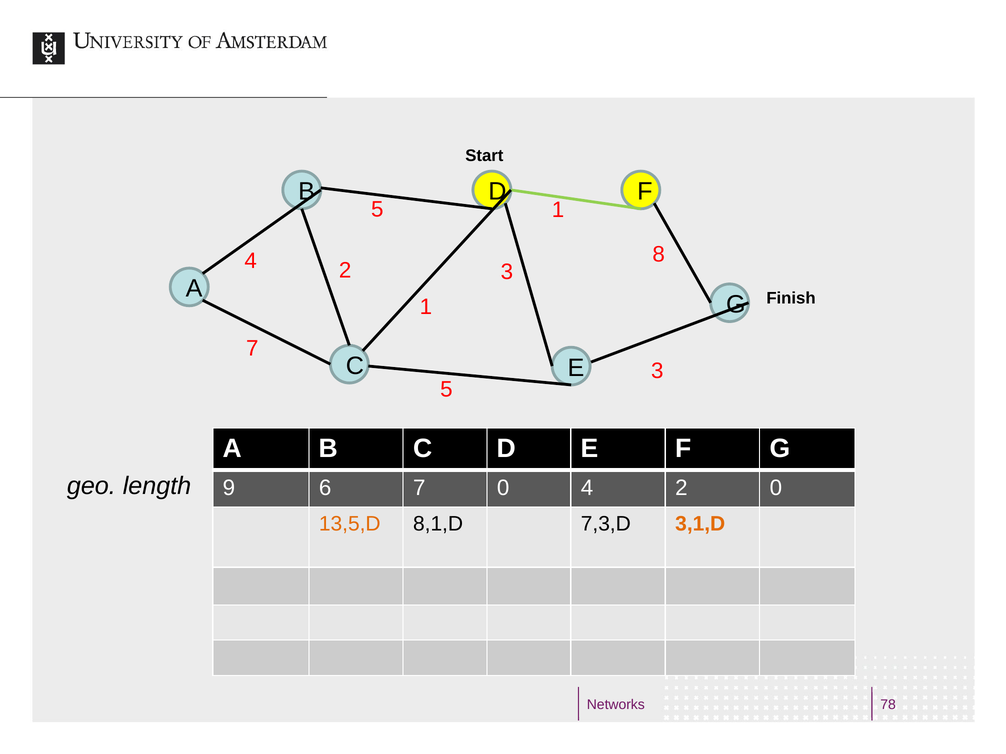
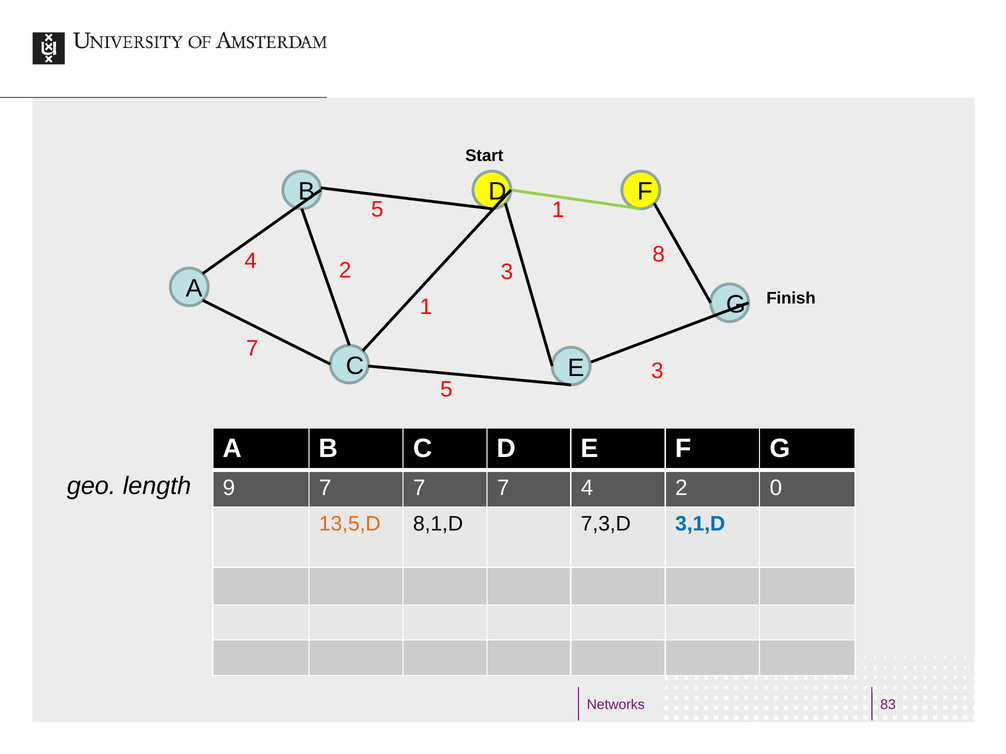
9 6: 6 -> 7 (325, 488)
0: 0 -> 7 (503, 488)
3,1,D colour: orange -> blue (700, 524)
78: 78 -> 83 (888, 705)
